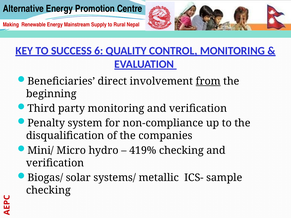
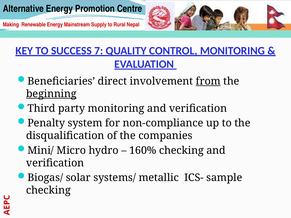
6: 6 -> 7 (99, 51)
beginning underline: none -> present (51, 94)
419%: 419% -> 160% (143, 151)
